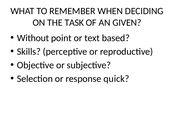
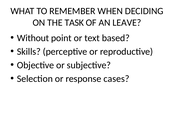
GIVEN: GIVEN -> LEAVE (127, 23)
quick: quick -> cases (116, 78)
